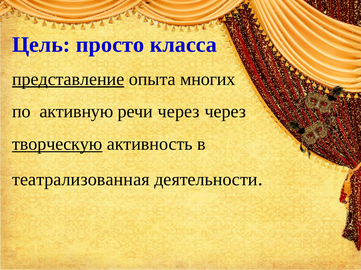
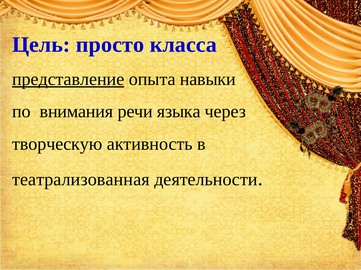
многих: многих -> навыки (208, 79)
активную: активную -> внимания (76, 112)
речи через: через -> языка (179, 112)
творческую underline: present -> none (57, 144)
